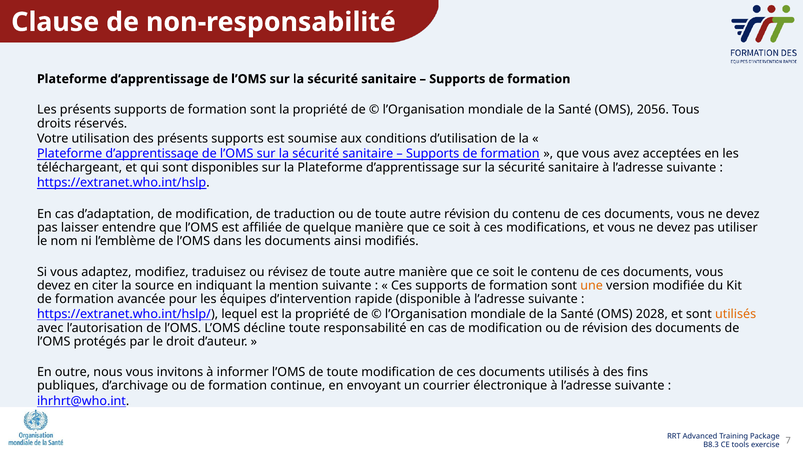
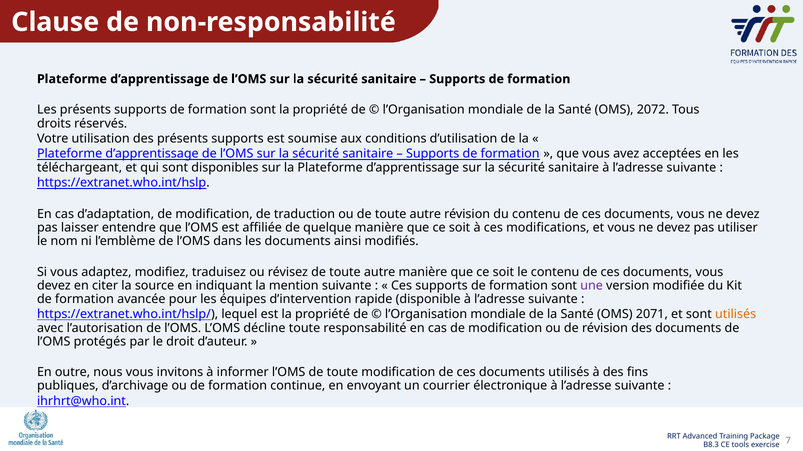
2056: 2056 -> 2072 (653, 110)
une colour: orange -> purple (592, 286)
2028: 2028 -> 2071 (652, 315)
